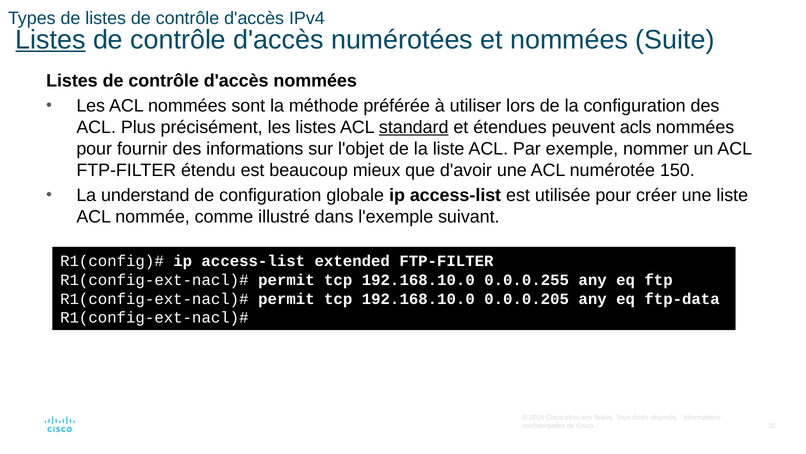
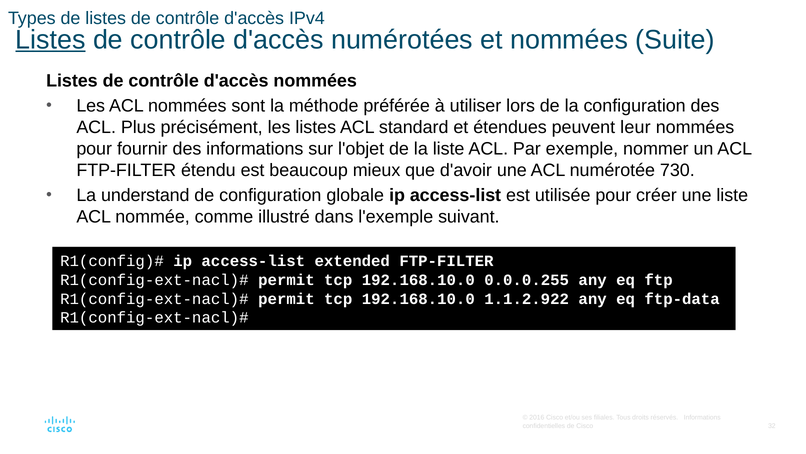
standard underline: present -> none (414, 127)
acls: acls -> leur (635, 127)
150: 150 -> 730 (677, 170)
0.0.0.205: 0.0.0.205 -> 1.1.2.922 (527, 299)
